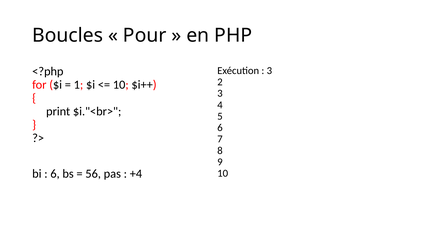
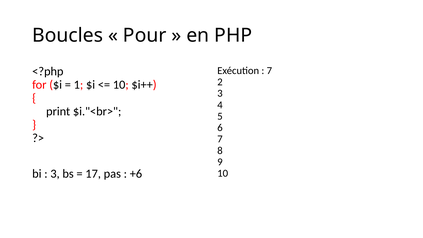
3: 3 -> 7 (269, 71)
6: 6 -> 3 (55, 174)
56: 56 -> 17 (93, 174)
+4: +4 -> +6 (136, 174)
